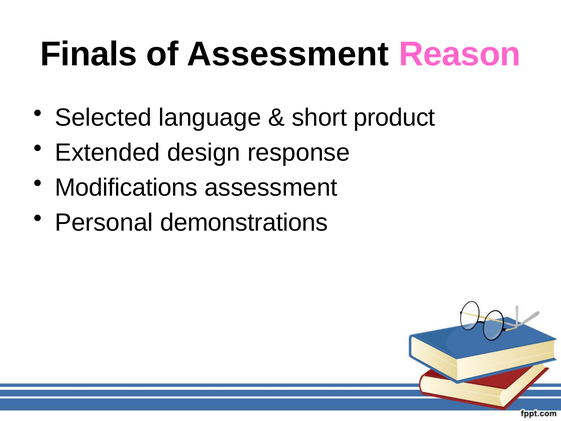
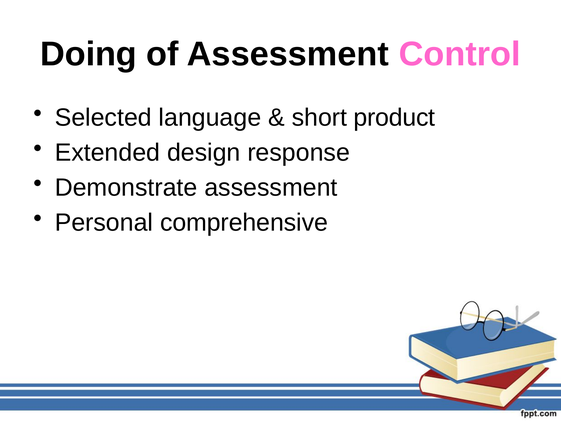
Finals: Finals -> Doing (89, 54)
Reason: Reason -> Control (460, 54)
Modifications: Modifications -> Demonstrate (126, 188)
demonstrations: demonstrations -> comprehensive (244, 222)
